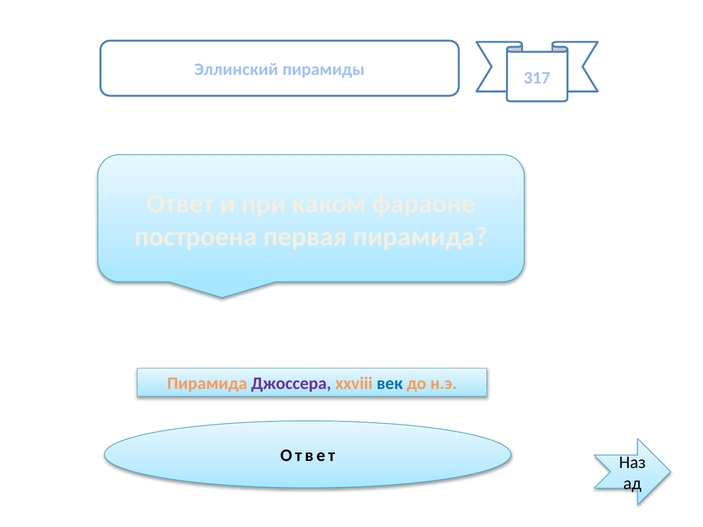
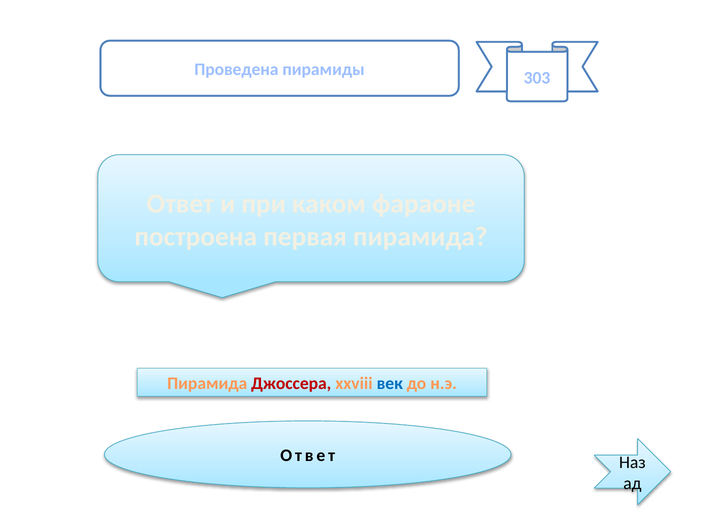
Эллинский: Эллинский -> Проведена (236, 69)
317: 317 -> 303 (537, 78)
Джоссера colour: purple -> red (291, 384)
